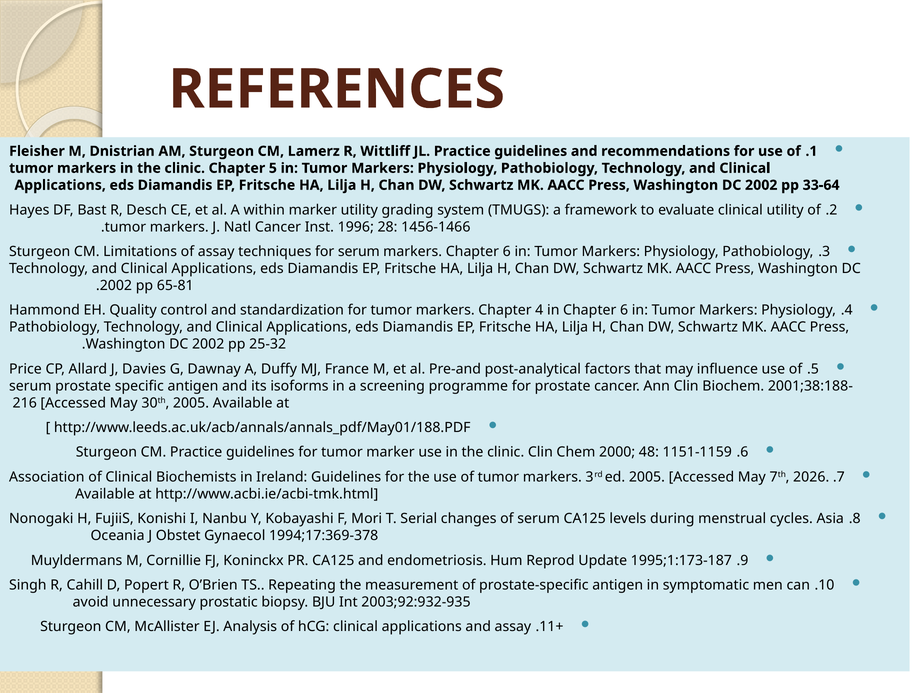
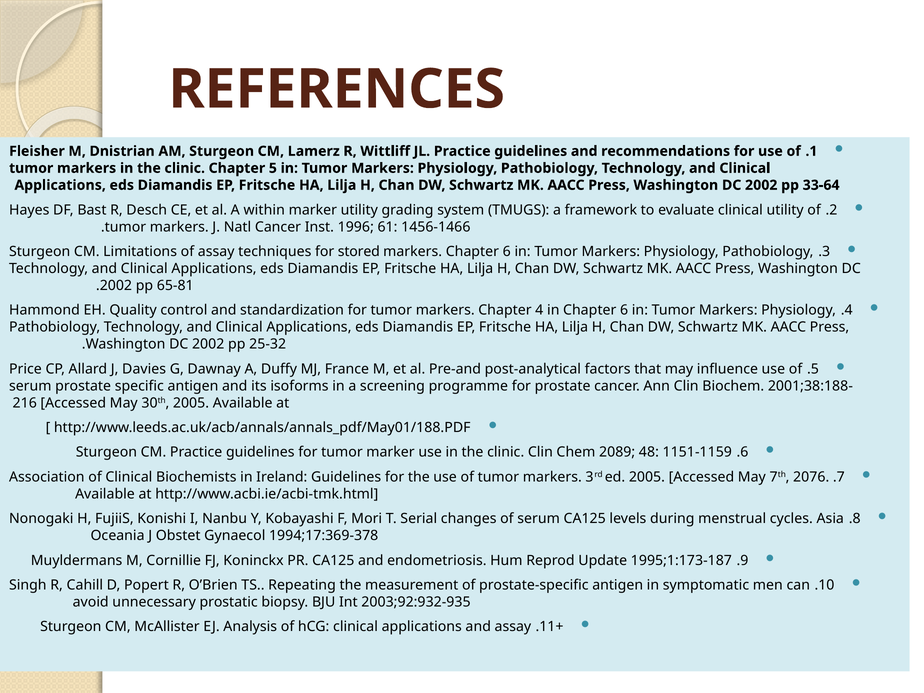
28: 28 -> 61 (387, 227)
for serum: serum -> stored (359, 252)
2000: 2000 -> 2089 (617, 452)
2026: 2026 -> 2076 (811, 477)
